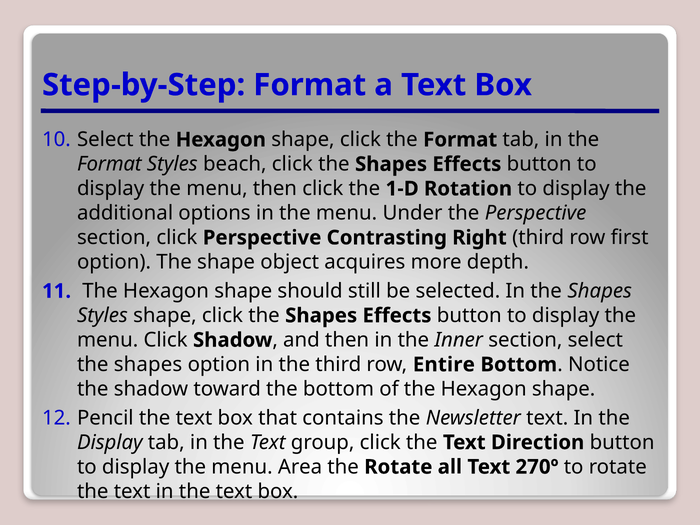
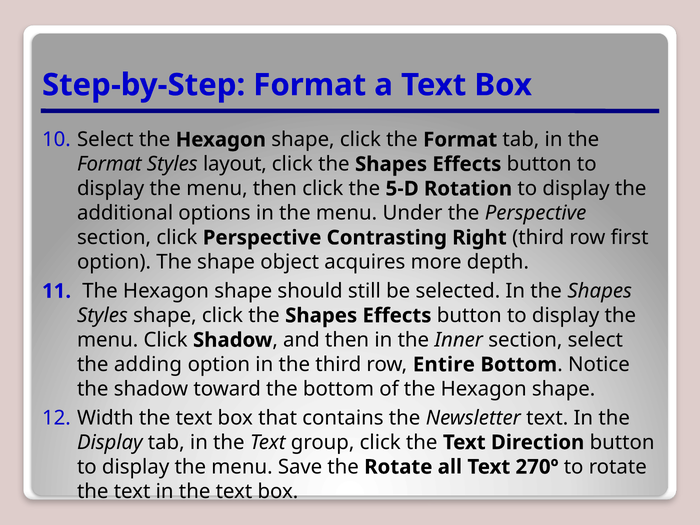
beach: beach -> layout (235, 164)
1-D: 1-D -> 5-D (402, 189)
shapes: shapes -> adding (148, 365)
Pencil: Pencil -> Width (105, 418)
Area: Area -> Save (300, 467)
